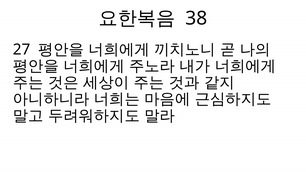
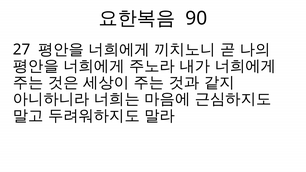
38: 38 -> 90 (196, 18)
